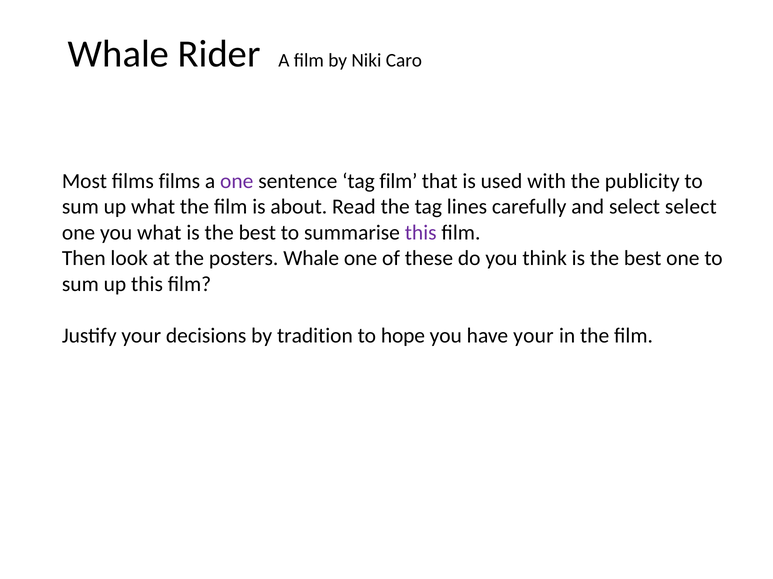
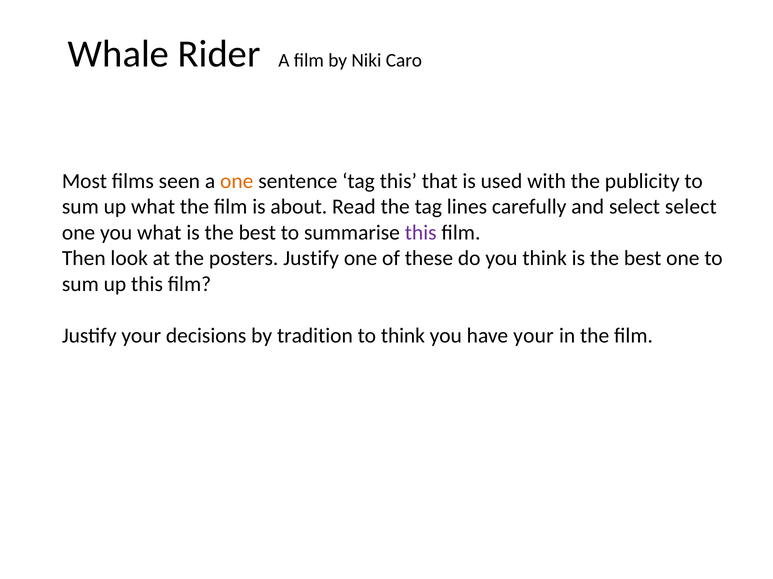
films films: films -> seen (179, 181)
one colour: purple -> orange (237, 181)
tag film: film -> this (398, 181)
posters Whale: Whale -> Justify (311, 259)
to hope: hope -> think (403, 336)
